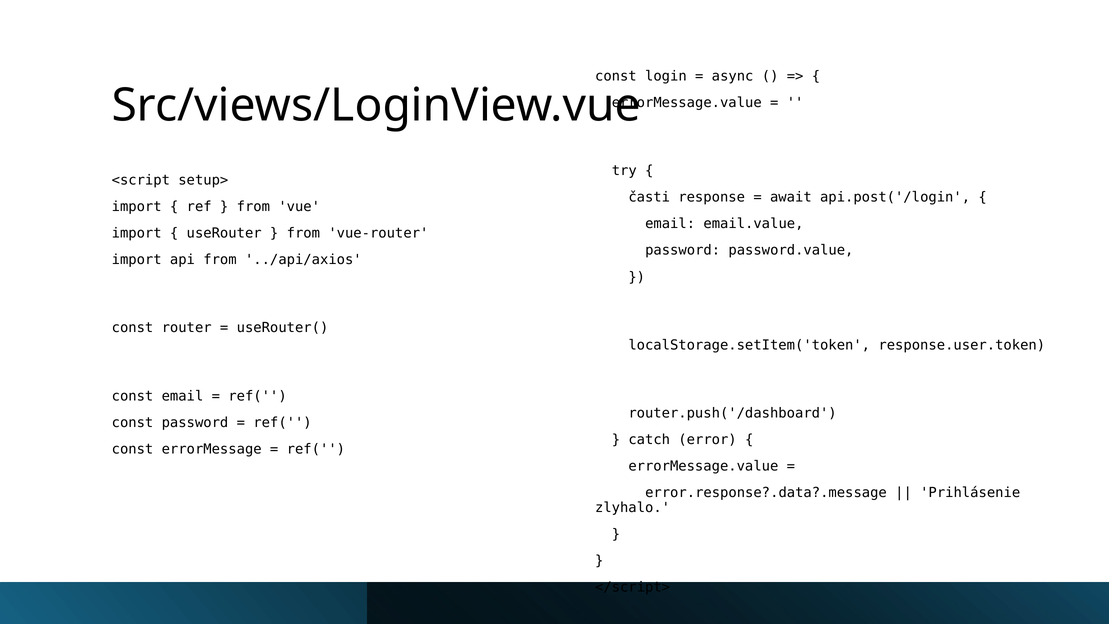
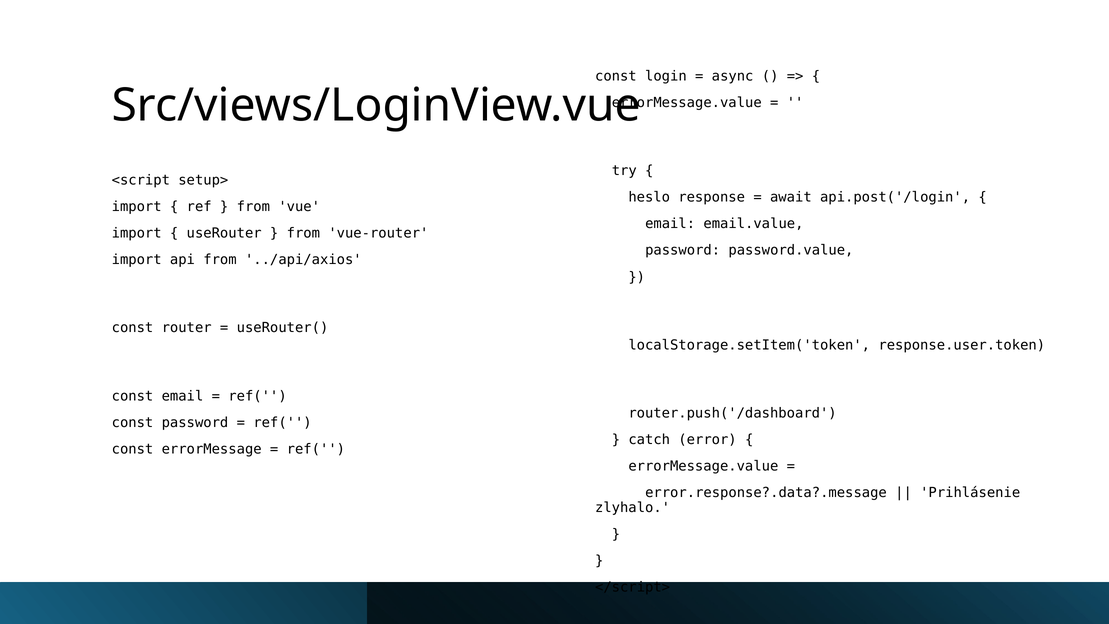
časti: časti -> heslo (649, 197)
